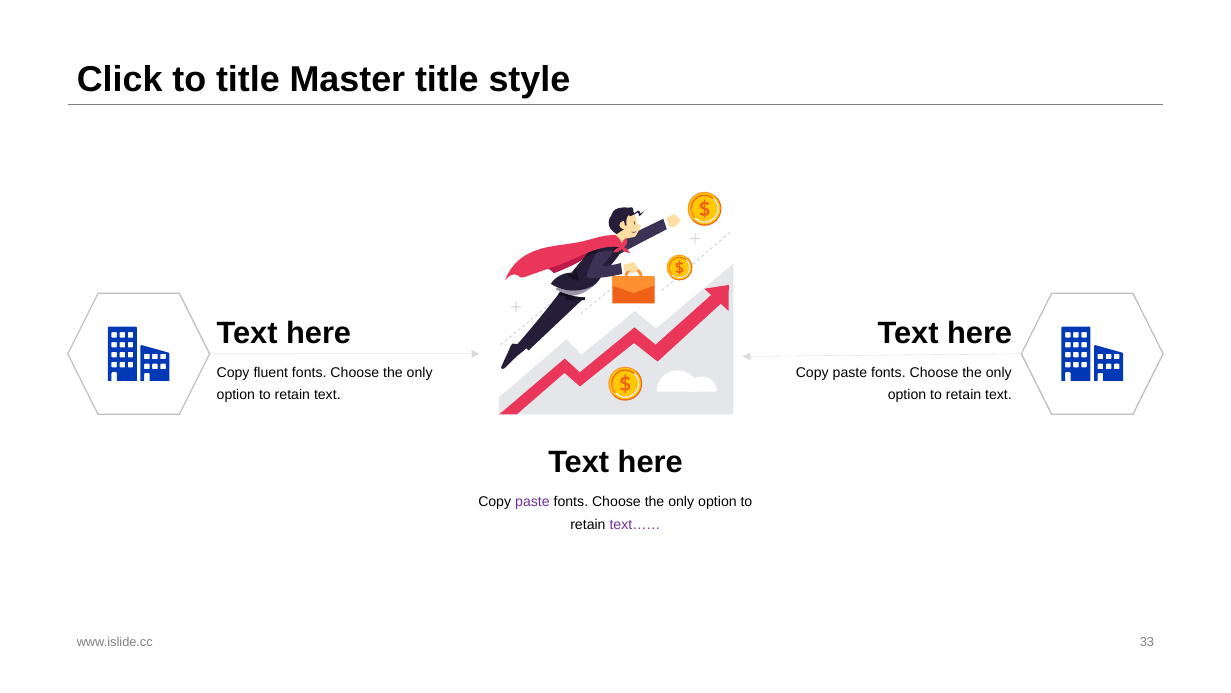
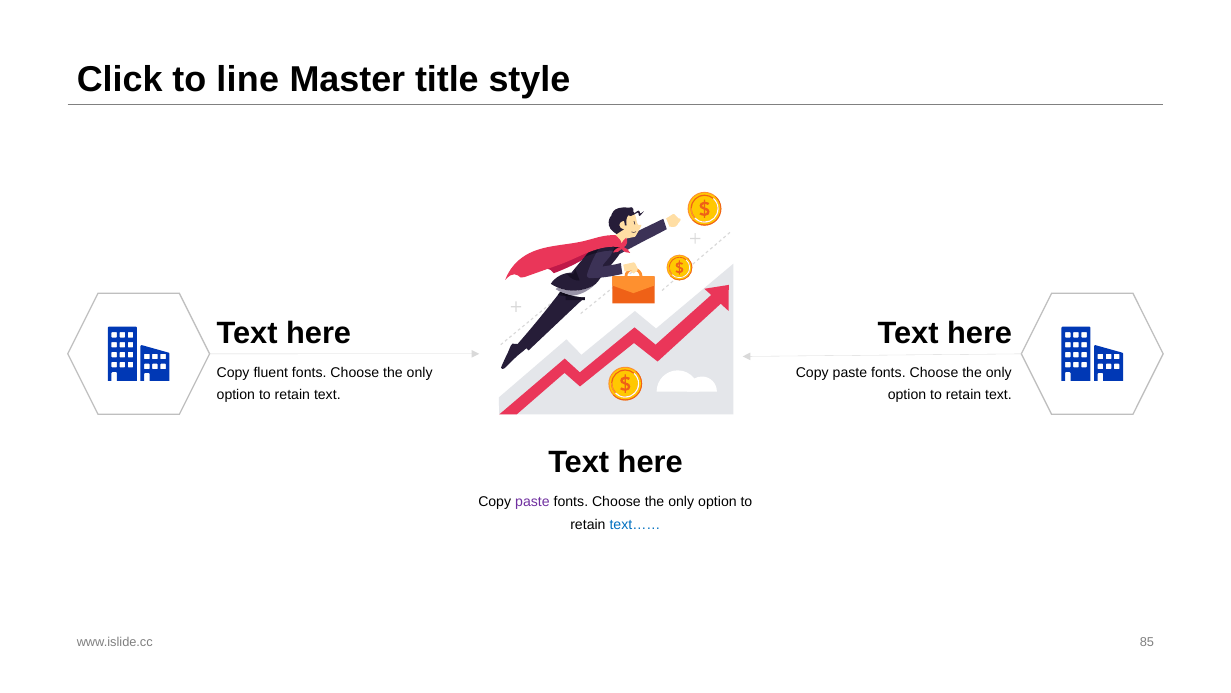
to title: title -> line (248, 80)
text…… colour: purple -> blue (635, 524)
33: 33 -> 85 (1147, 641)
